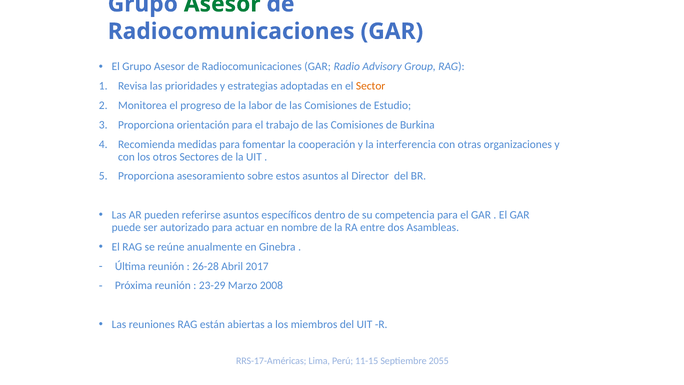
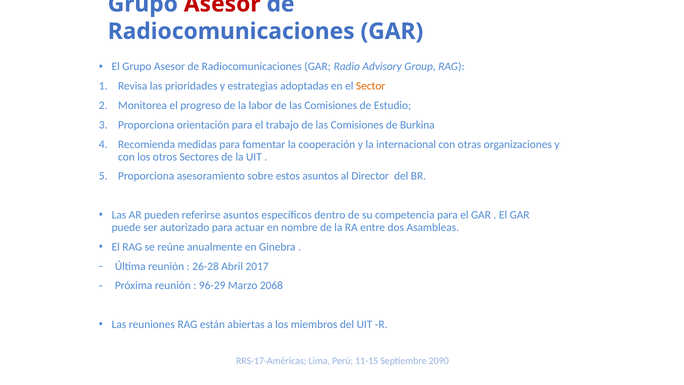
Asesor colour: green -> red (222, 4)
interferencia: interferencia -> internacional (406, 144)
23-29: 23-29 -> 96-29 (212, 286)
2008: 2008 -> 2068 (271, 286)
2055: 2055 -> 2090 (439, 361)
